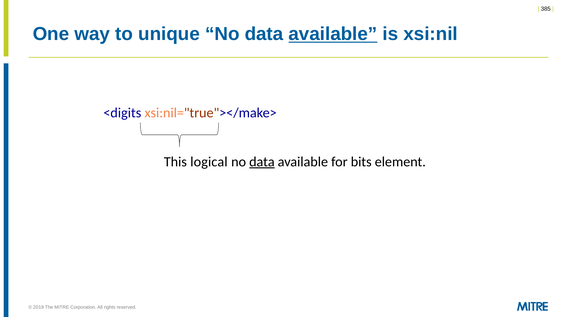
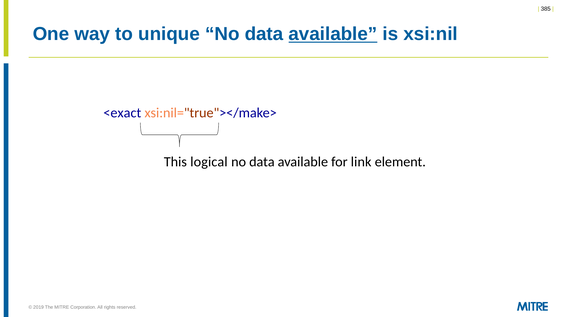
<digits: <digits -> <exact (122, 113)
data underline: present -> none (262, 162)
bits: bits -> link (361, 162)
